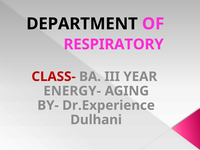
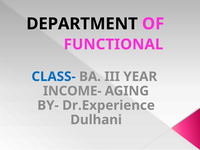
RESPIRATORY: RESPIRATORY -> FUNCTIONAL (113, 44)
CLASS- colour: red -> blue (54, 77)
ENERGY-: ENERGY- -> INCOME- (72, 91)
